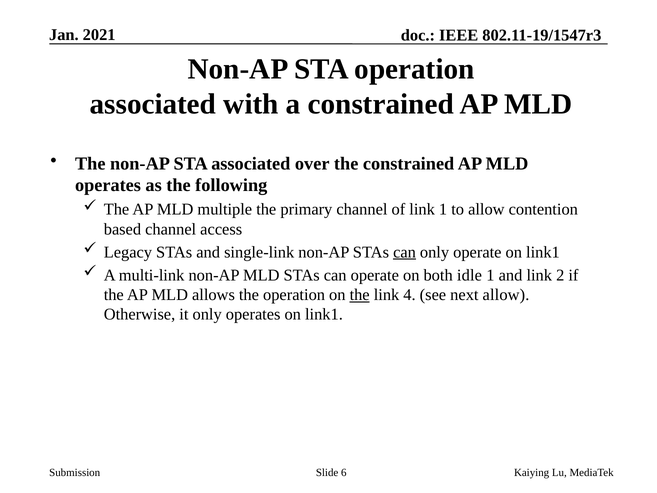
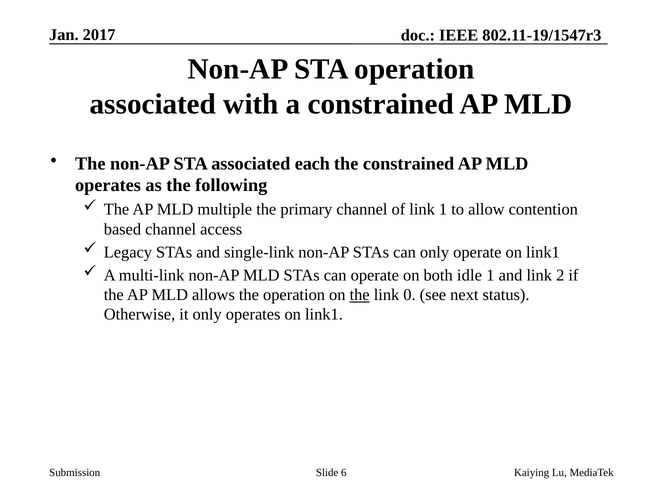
2021: 2021 -> 2017 (99, 35)
over: over -> each (312, 163)
can underline: present -> none (405, 252)
4: 4 -> 0 (410, 295)
next allow: allow -> status (506, 295)
